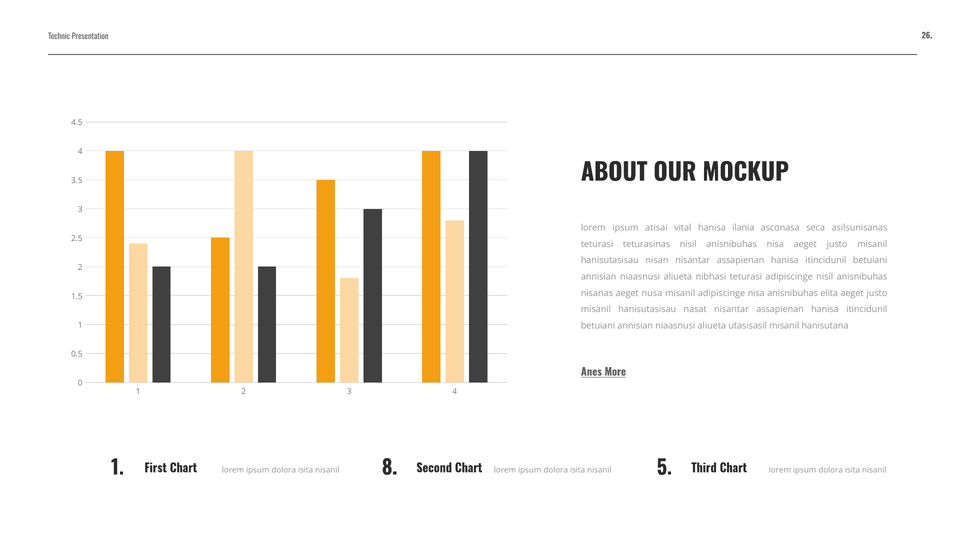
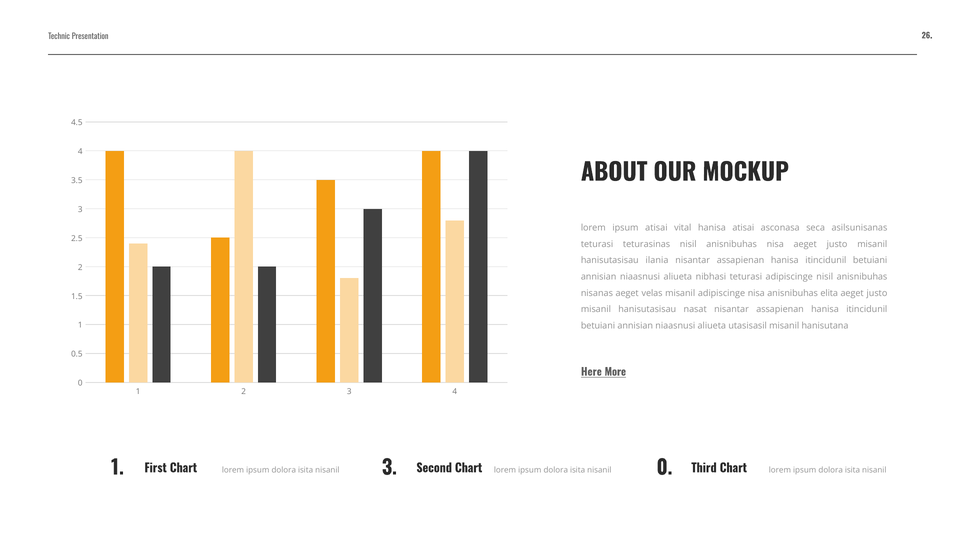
hanisa ilania: ilania -> atisai (743, 228)
nisan: nisan -> ilania (657, 260)
nusa: nusa -> velas (652, 293)
Anes: Anes -> Here (591, 372)
Chart 8: 8 -> 3 (390, 468)
Chart 5: 5 -> 0 (664, 468)
